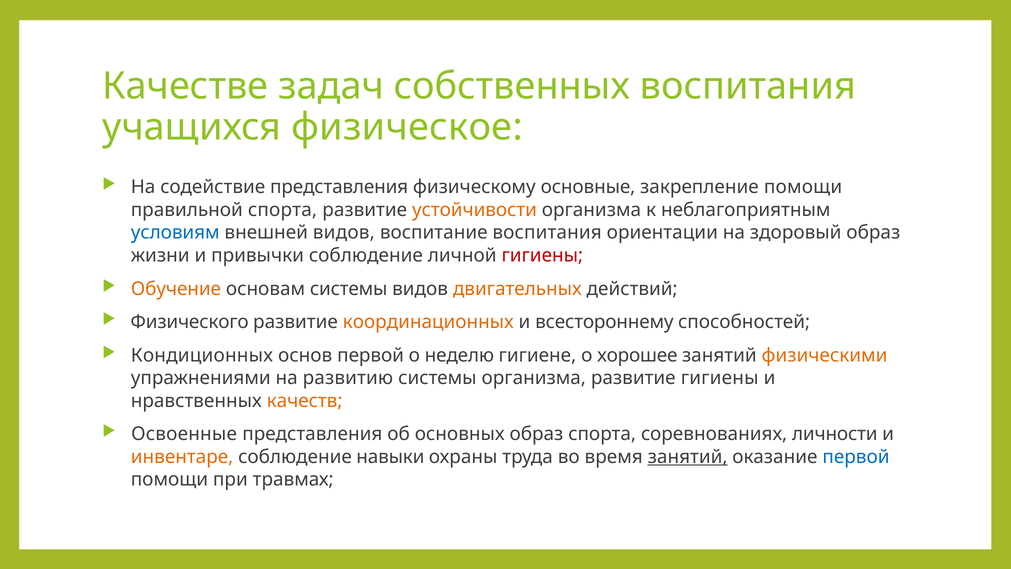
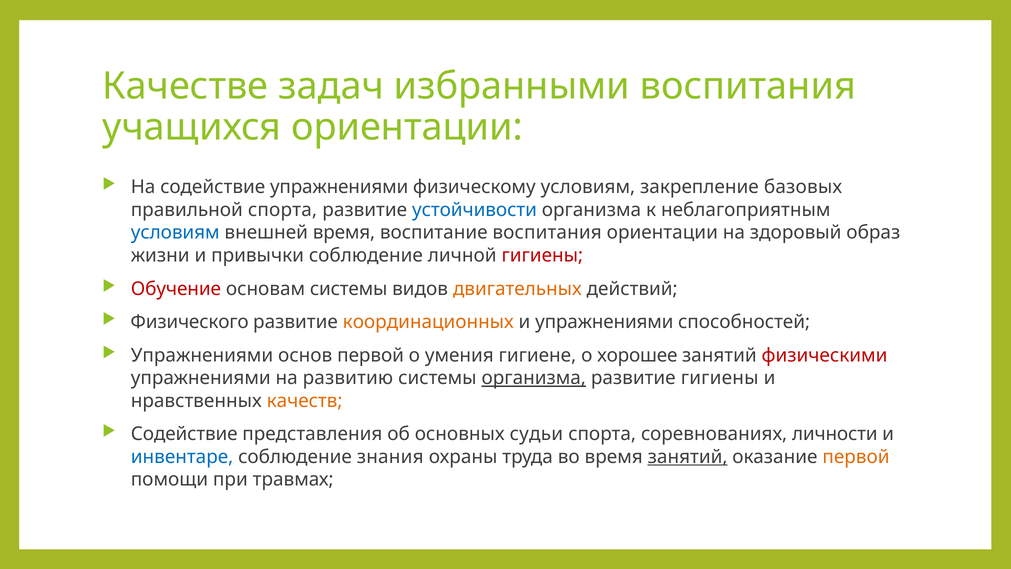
собственных: собственных -> избранными (512, 86)
учащихся физическое: физическое -> ориентации (407, 127)
содействие представления: представления -> упражнениями (339, 187)
физическому основные: основные -> условиям (588, 187)
закрепление помощи: помощи -> базовых (803, 187)
устойчивости colour: orange -> blue (475, 210)
внешней видов: видов -> время (344, 233)
Обучение colour: orange -> red (176, 289)
и всестороннему: всестороннему -> упражнениями (604, 322)
Кондиционных: Кондиционных -> Упражнениями (202, 355)
неделю: неделю -> умения (459, 355)
физическими colour: orange -> red (825, 355)
организма underline: none -> present (534, 378)
Освоенные: Освоенные -> Содействие (184, 434)
основных образ: образ -> судьи (536, 434)
инвентаре colour: orange -> blue (182, 457)
навыки: навыки -> знания (390, 457)
первой colour: blue -> orange (856, 457)
